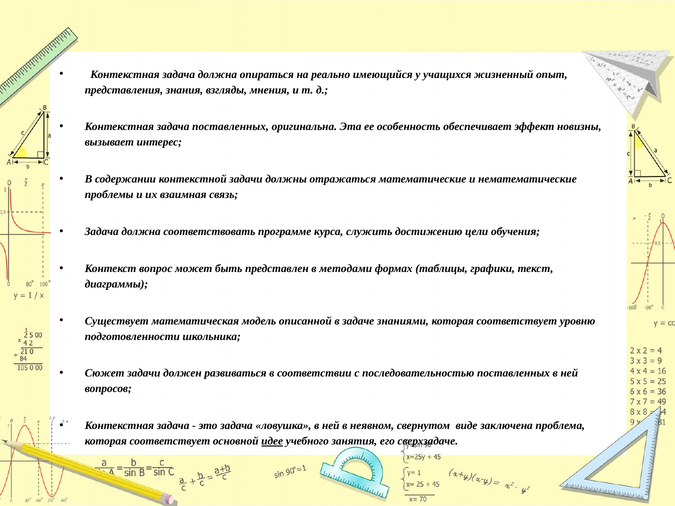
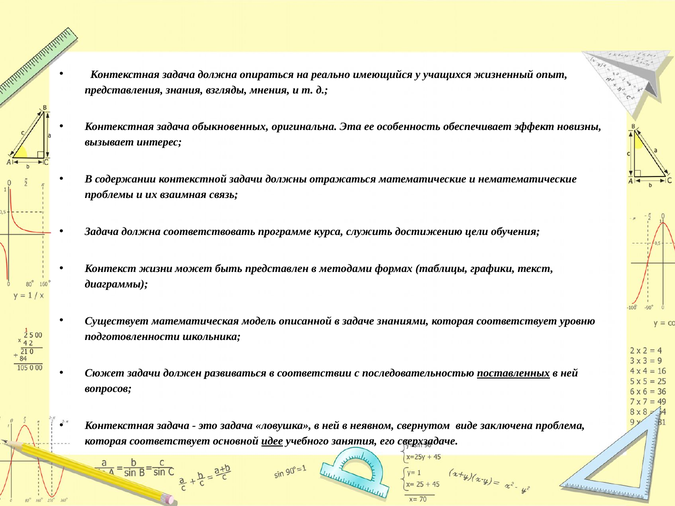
задача поставленных: поставленных -> обыкновенных (230, 127)
вопрос: вопрос -> жизни (156, 269)
поставленных underline: none -> present (514, 373)
